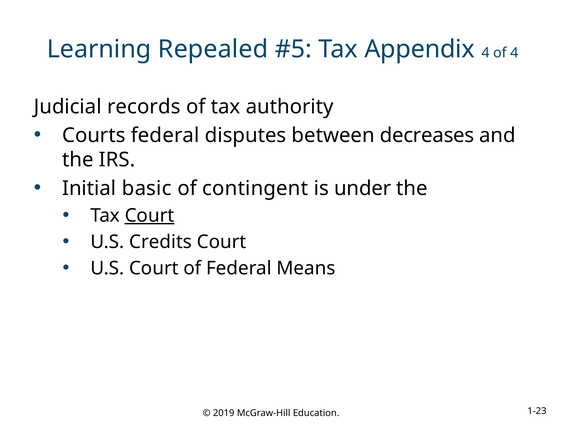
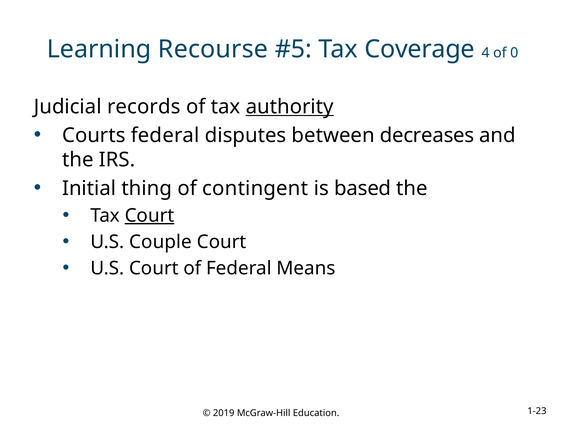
Repealed: Repealed -> Recourse (213, 49)
Appendix: Appendix -> Coverage (420, 49)
of 4: 4 -> 0 (514, 53)
authority underline: none -> present (290, 107)
basic: basic -> thing (147, 188)
under: under -> based (363, 188)
Credits: Credits -> Couple (160, 242)
